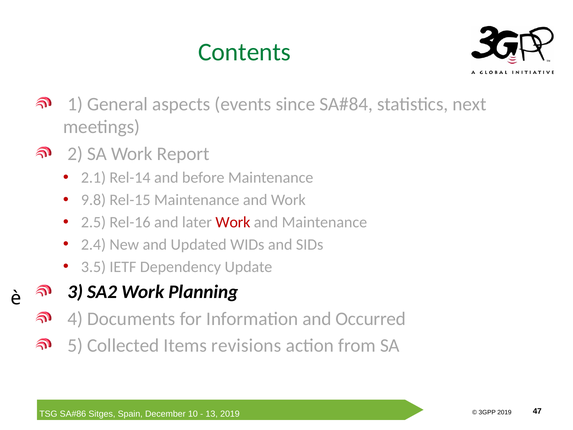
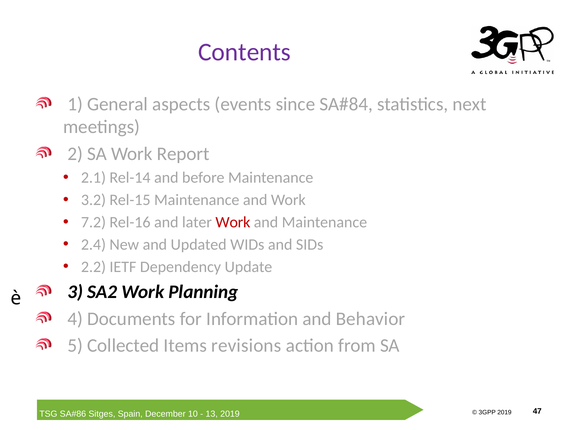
Contents colour: green -> purple (245, 52)
9.8: 9.8 -> 3.2 (93, 200)
2.5: 2.5 -> 7.2 (93, 222)
3.5: 3.5 -> 2.2 (93, 267)
Occurred: Occurred -> Behavior (371, 319)
